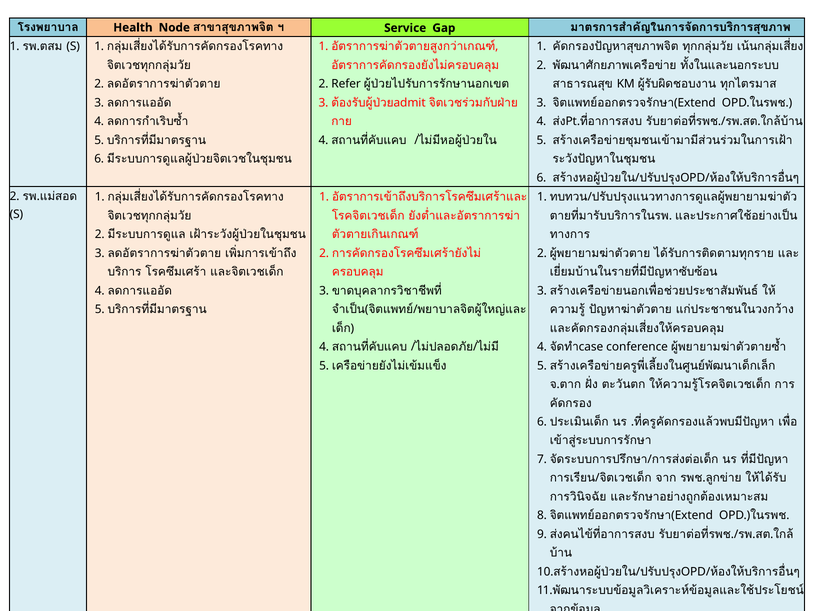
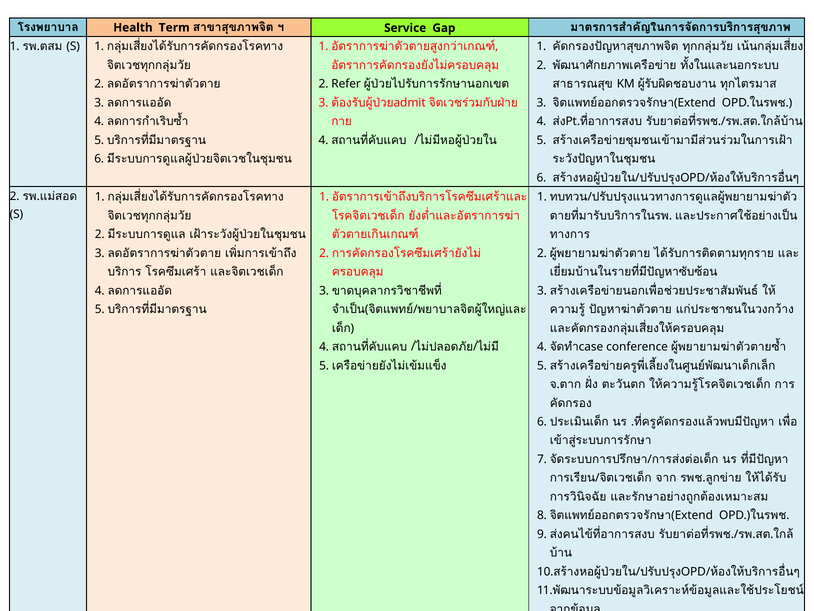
Node: Node -> Term (174, 28)
